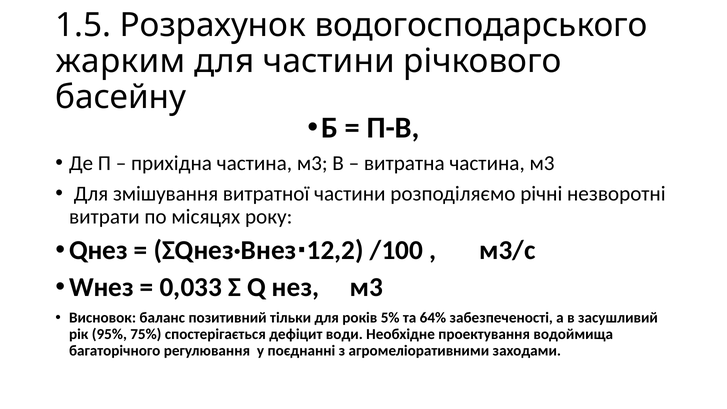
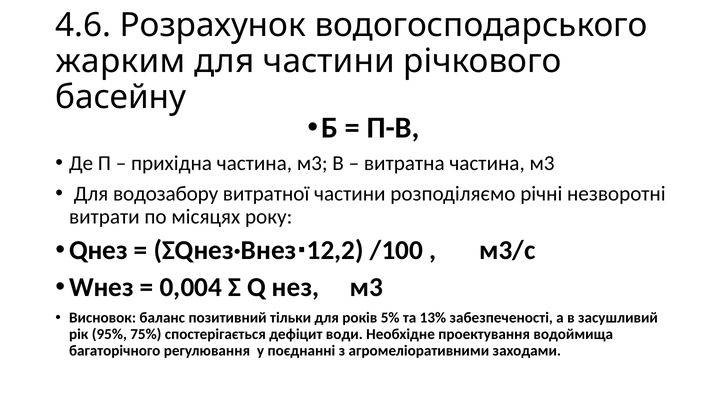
1.5: 1.5 -> 4.6 (83, 25)
змішування: змішування -> водозабору (166, 194)
0,033: 0,033 -> 0,004 (191, 287)
64%: 64% -> 13% (433, 318)
